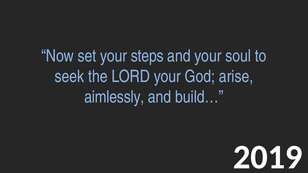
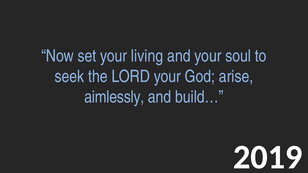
steps: steps -> living (147, 56)
